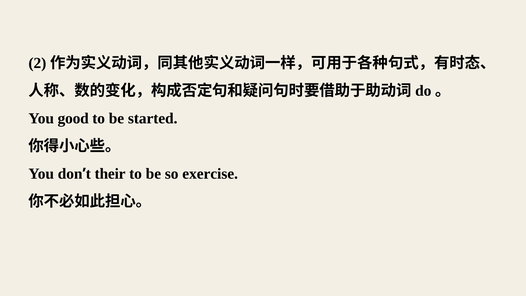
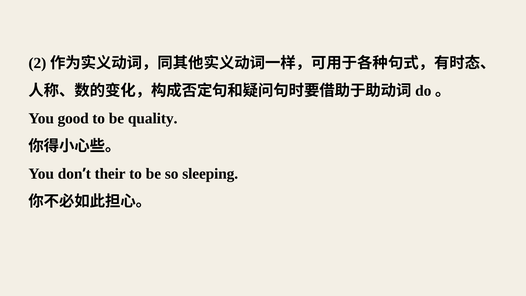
started: started -> quality (153, 118)
exercise: exercise -> sleeping (210, 174)
